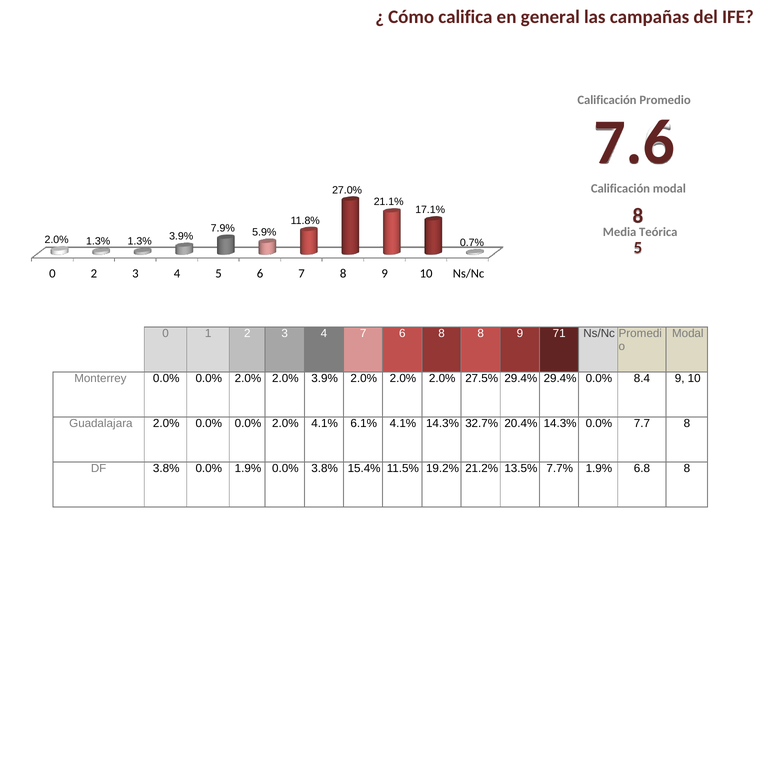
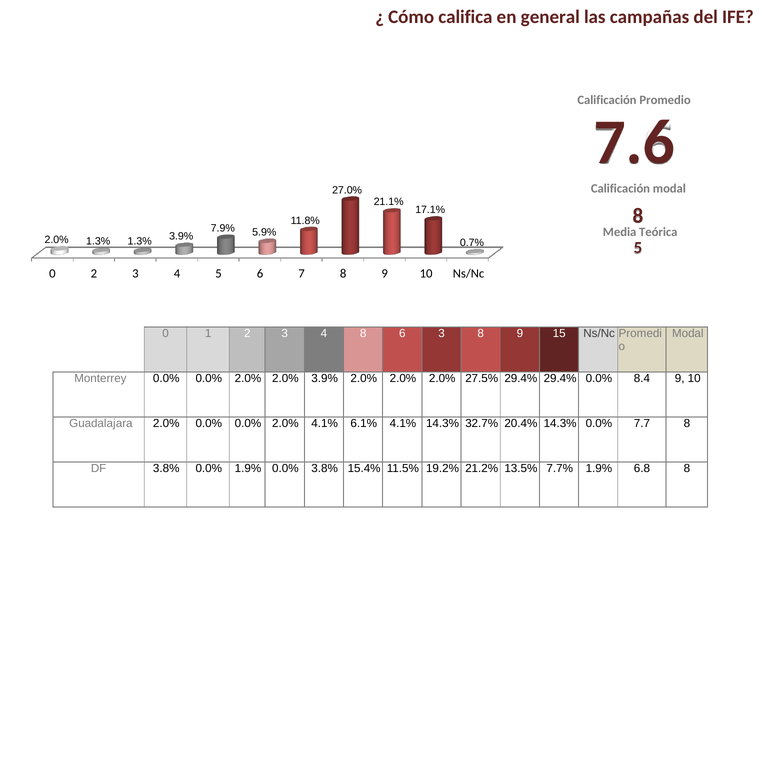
4 7: 7 -> 8 (363, 334)
6 8: 8 -> 3 (442, 334)
71: 71 -> 15 (559, 334)
